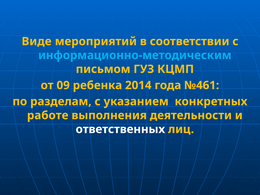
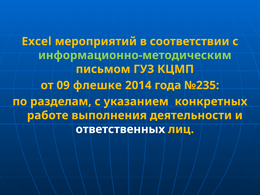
Виде: Виде -> Excel (37, 41)
информационно-методическим colour: light blue -> light green (135, 55)
ребенка: ребенка -> флешке (97, 85)
№461: №461 -> №235 (202, 85)
